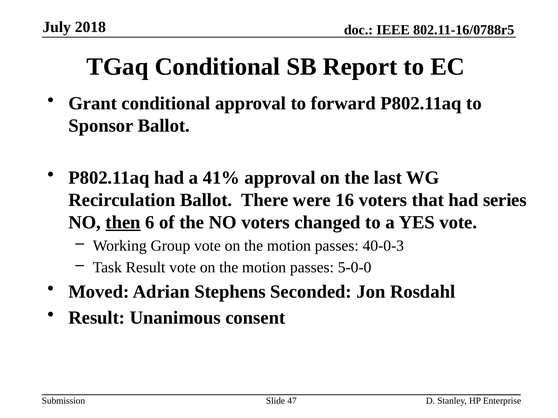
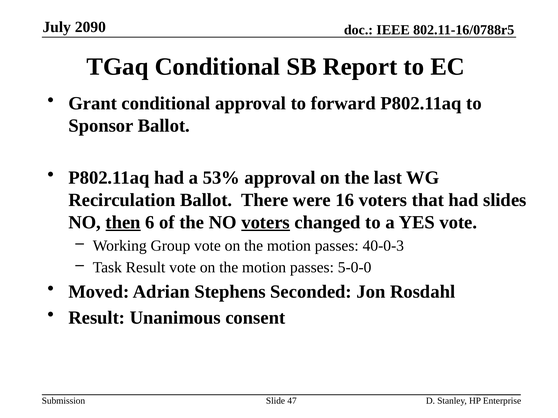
2018: 2018 -> 2090 (90, 27)
41%: 41% -> 53% (221, 178)
series: series -> slides (505, 200)
voters underline: none -> present (266, 223)
